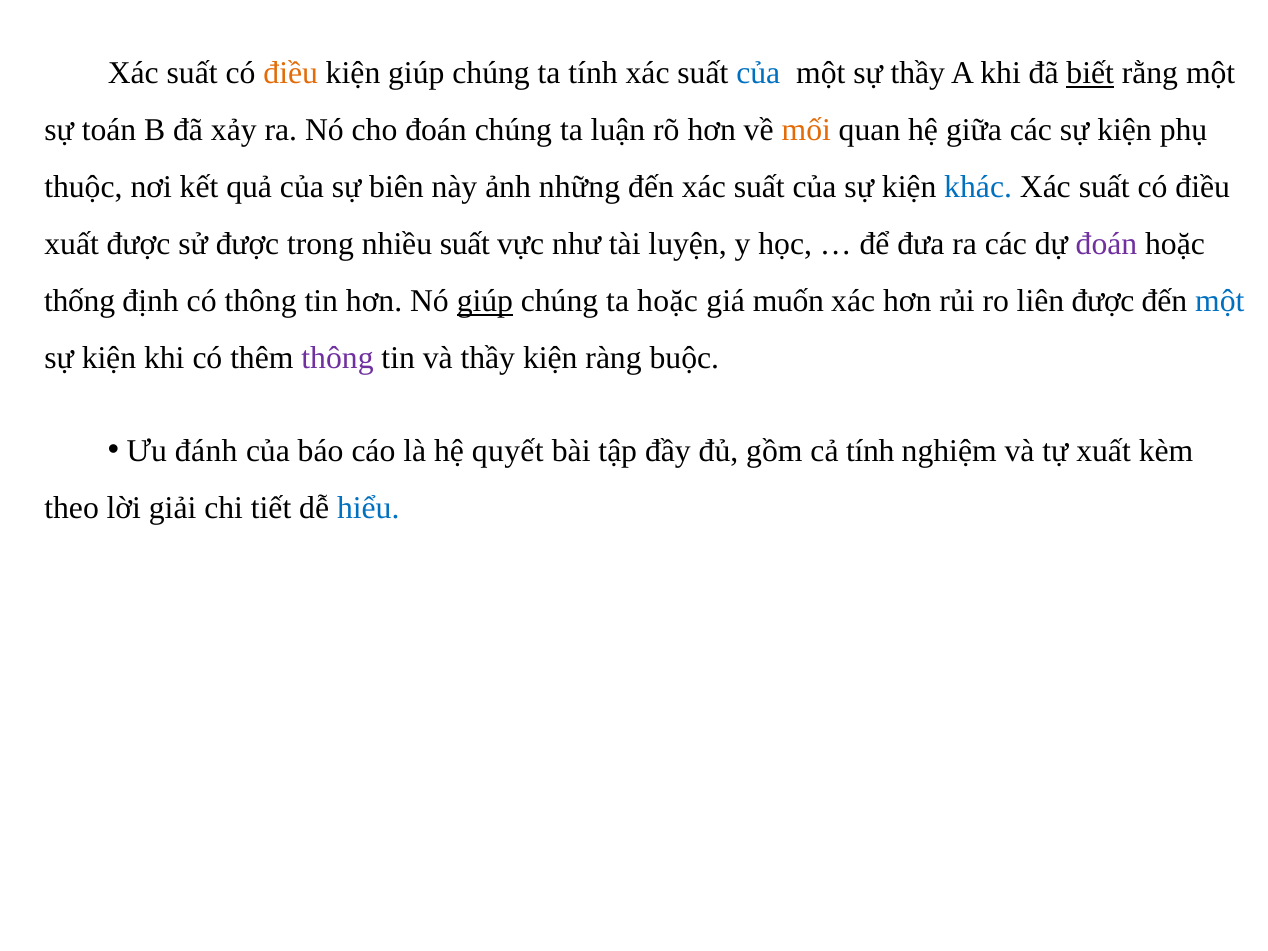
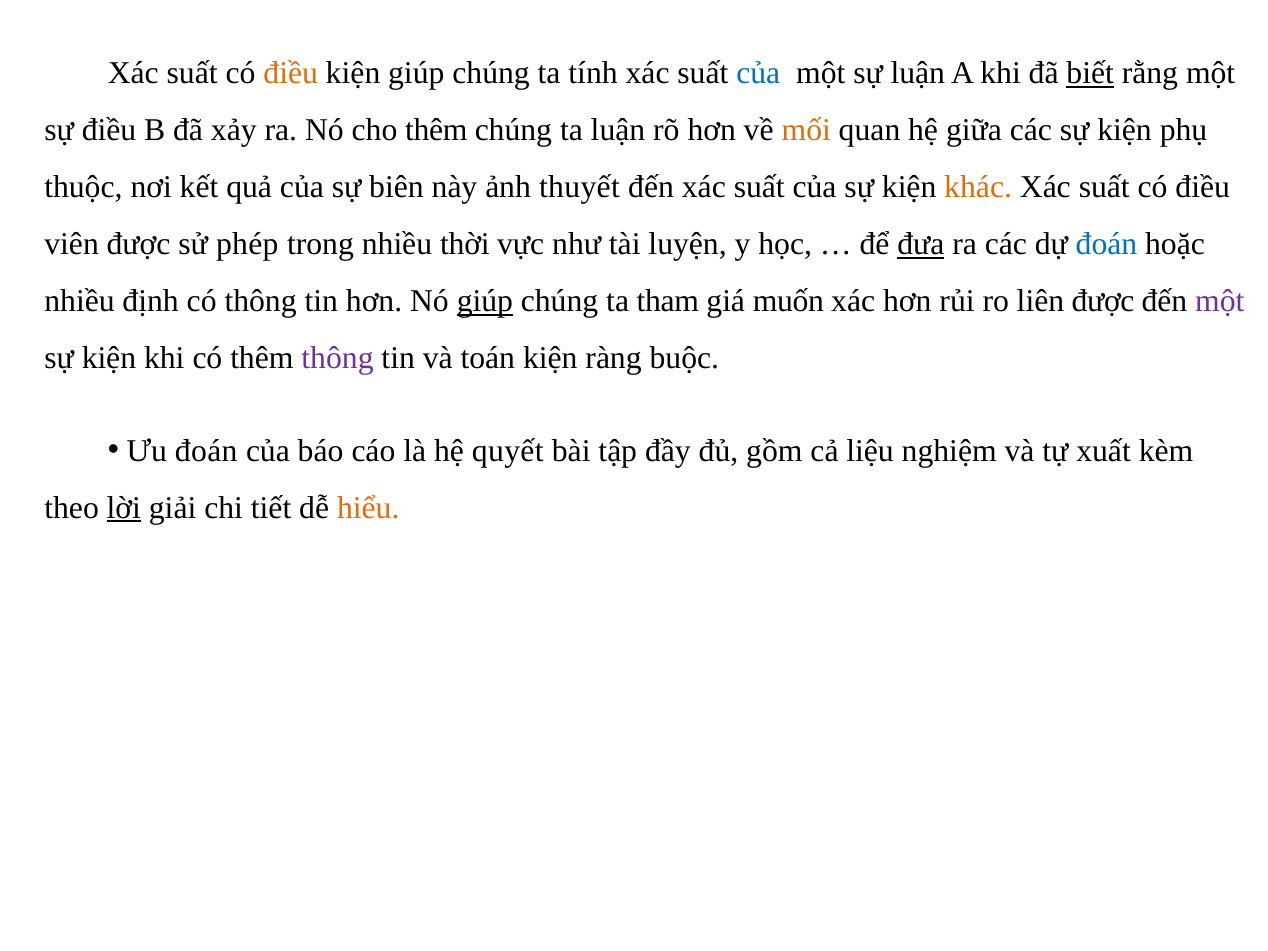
sự thầy: thầy -> luận (918, 73)
sự toán: toán -> điều (109, 130)
cho đoán: đoán -> thêm (436, 130)
những: những -> thuyết (579, 187)
khác colour: blue -> orange (978, 187)
xuất: xuất -> viên (72, 244)
sử được: được -> phép (247, 244)
nhiều suất: suất -> thời (465, 244)
đưa underline: none -> present (921, 244)
đoán colour: purple -> blue (1107, 244)
thống: thống -> nhiều (80, 301)
ta hoặc: hoặc -> tham (668, 301)
một colour: blue -> purple (1220, 301)
và thầy: thầy -> toán (488, 358)
Ưu đánh: đánh -> đoán (206, 451)
cả tính: tính -> liệu (870, 451)
lời underline: none -> present (124, 508)
hiểu colour: blue -> orange (368, 508)
